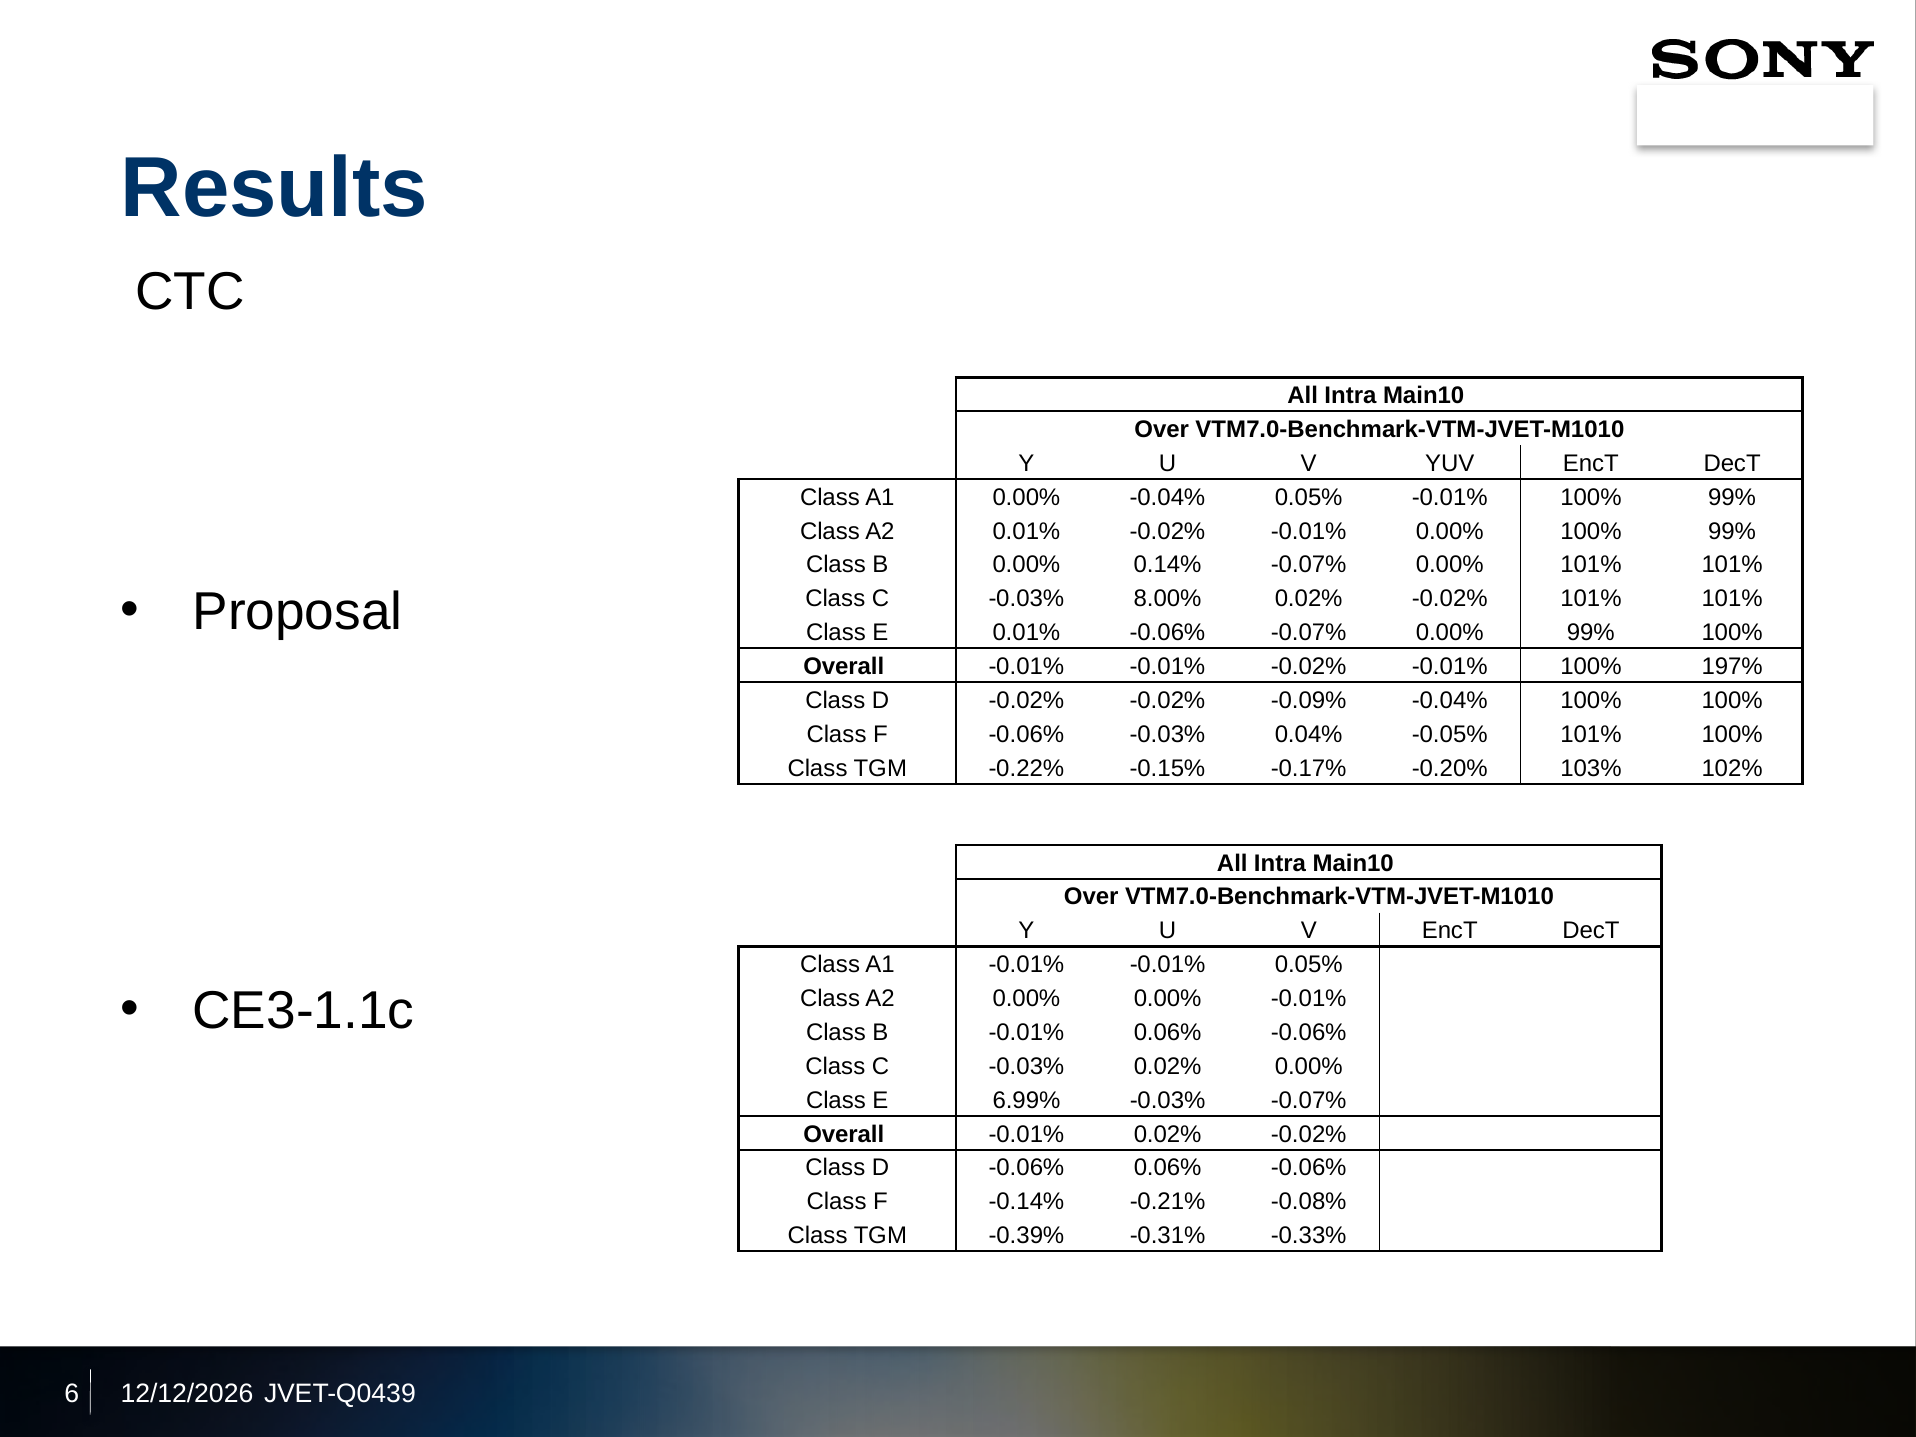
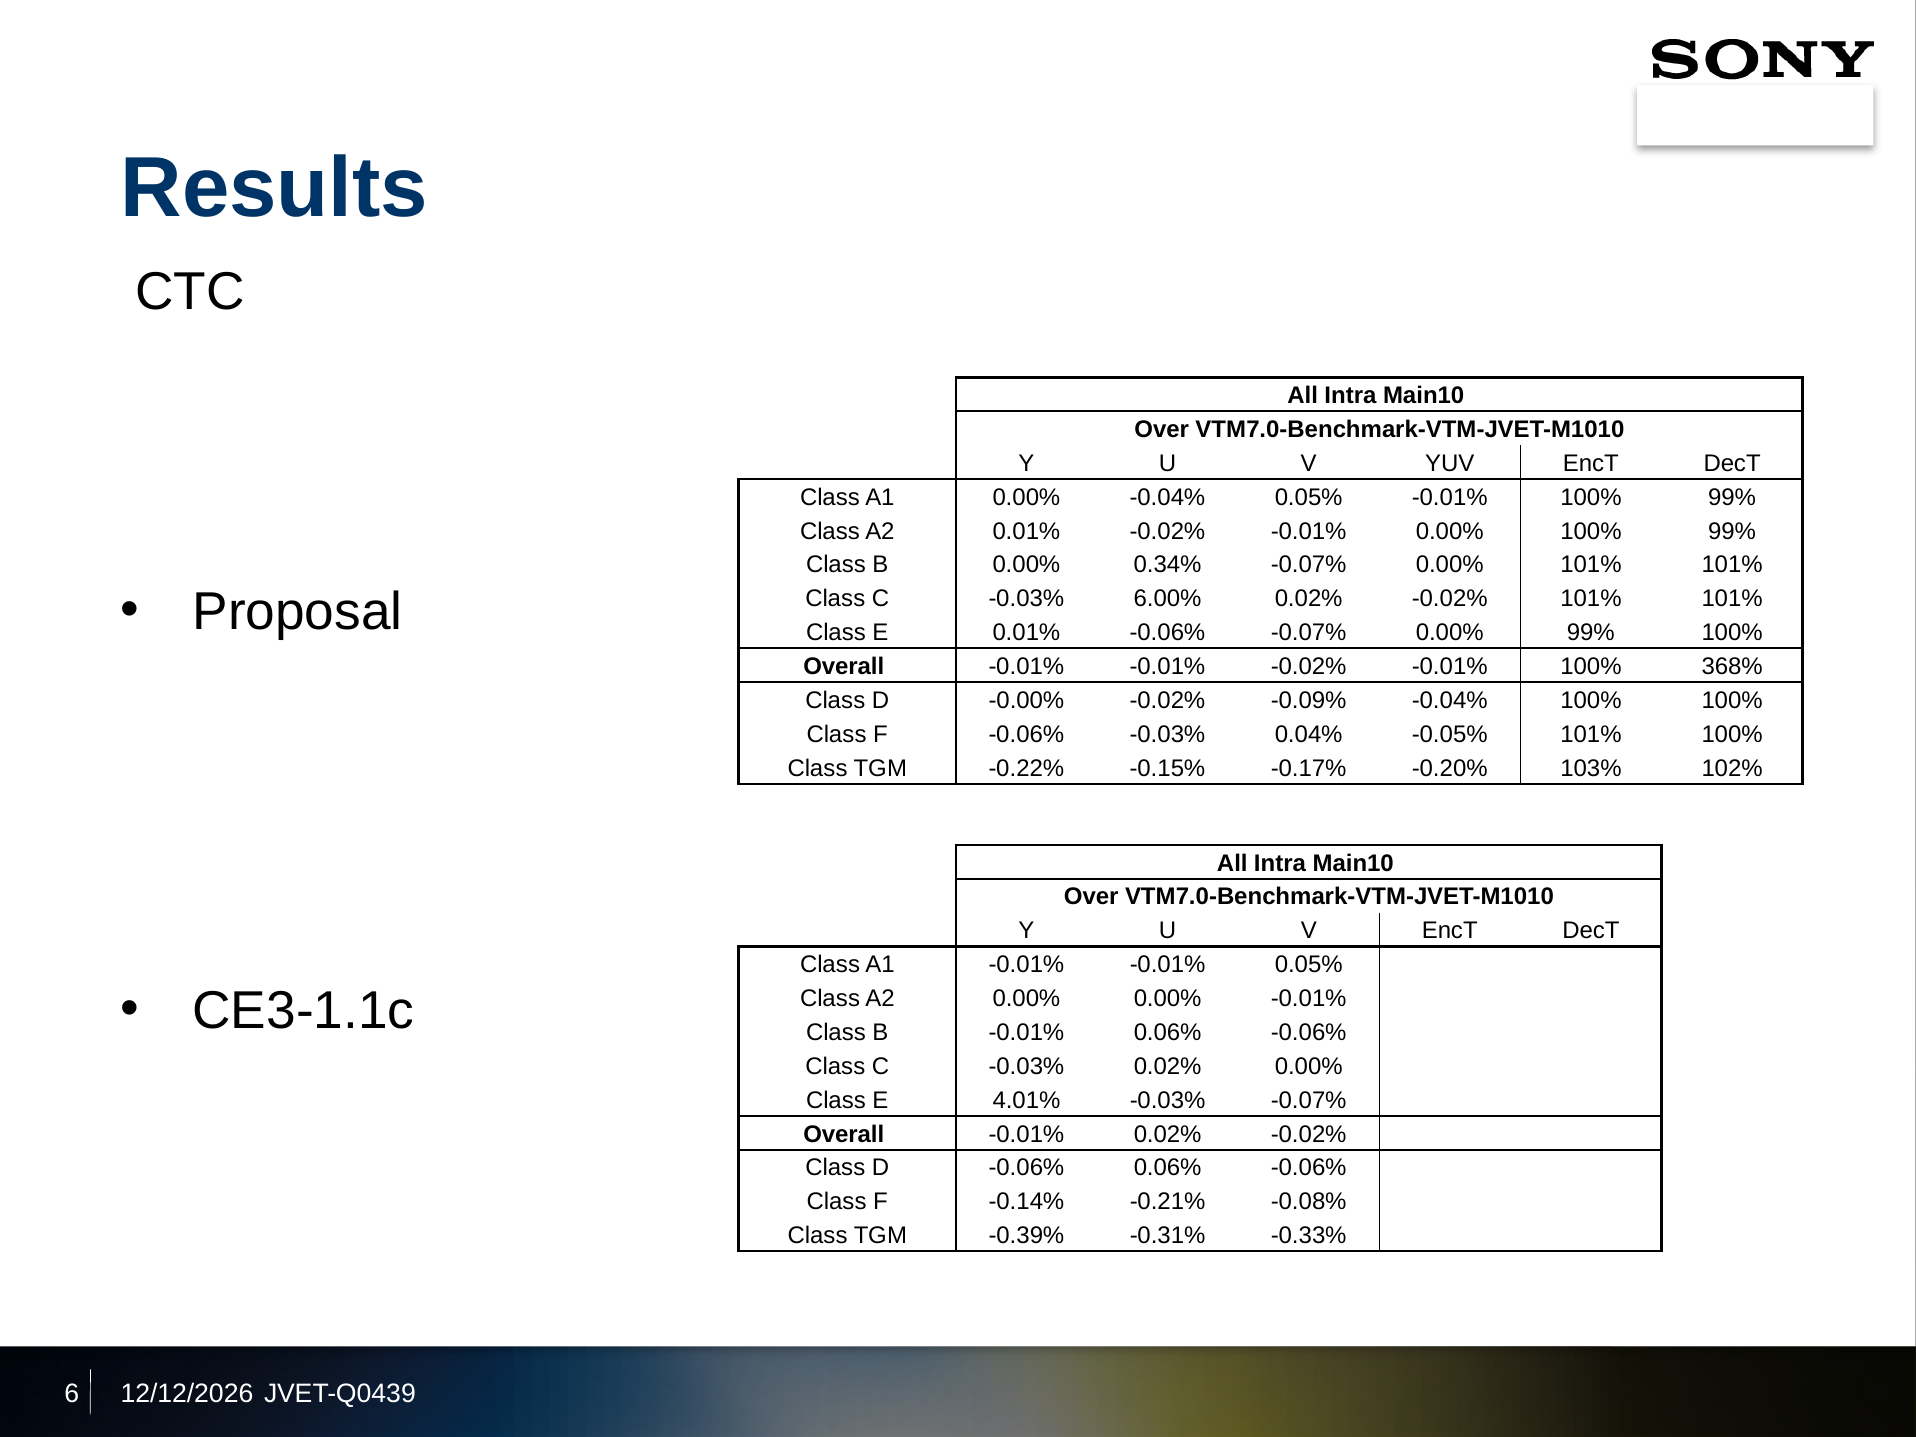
0.14%: 0.14% -> 0.34% (1168, 565)
8.00%: 8.00% -> 6.00% (1168, 599)
197%: 197% -> 368% (1732, 667)
D -0.02%: -0.02% -> -0.00% (1026, 700)
6.99%: 6.99% -> 4.01% (1026, 1100)
